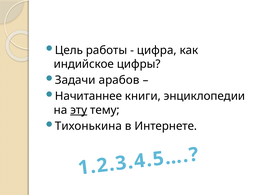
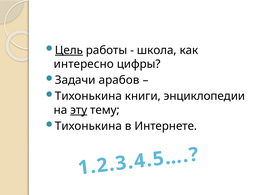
Цель underline: none -> present (69, 50)
цифра: цифра -> школа (157, 50)
индийское: индийское -> интересно (84, 64)
Начитаннее: Начитаннее -> Тихонькина (88, 96)
